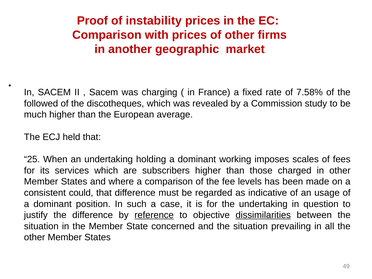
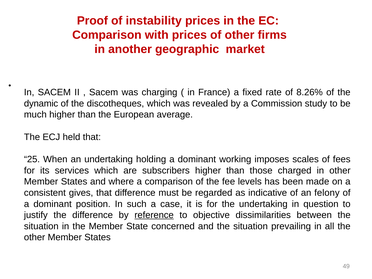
7.58%: 7.58% -> 8.26% (310, 92)
followed: followed -> dynamic (41, 103)
could: could -> gives (81, 193)
usage: usage -> felony (327, 193)
dissimilarities underline: present -> none (263, 215)
